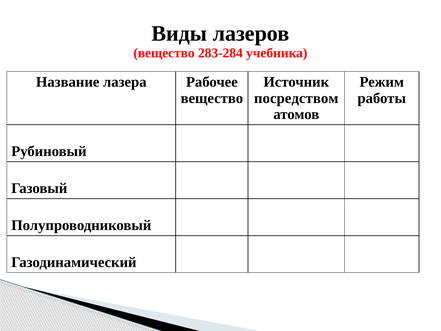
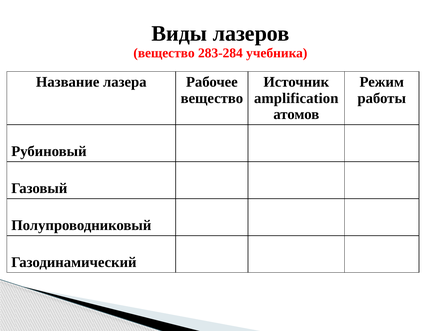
посредством: посредством -> amplification (296, 98)
